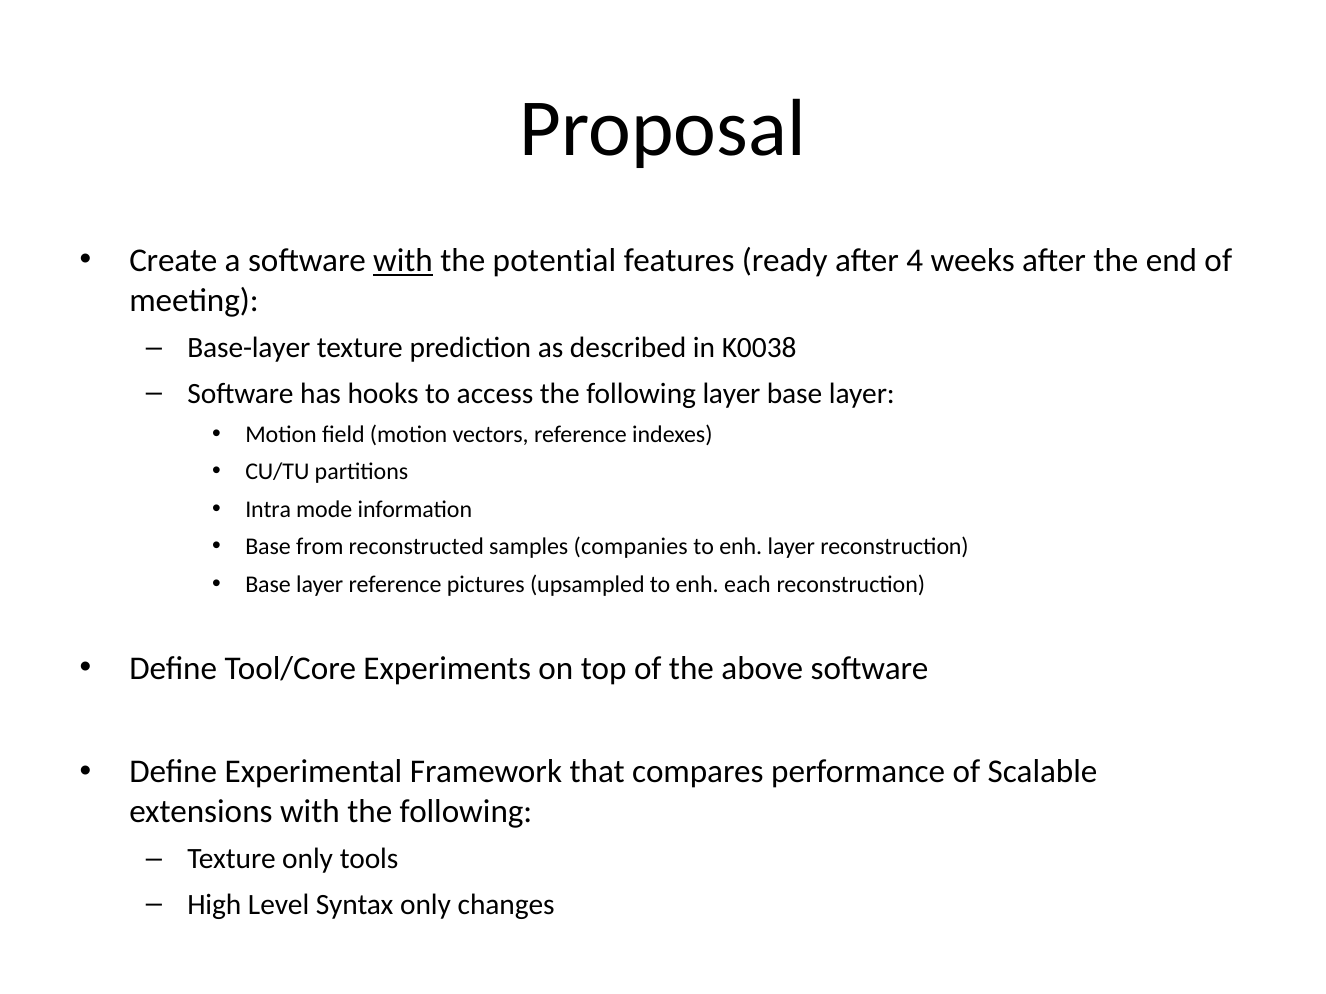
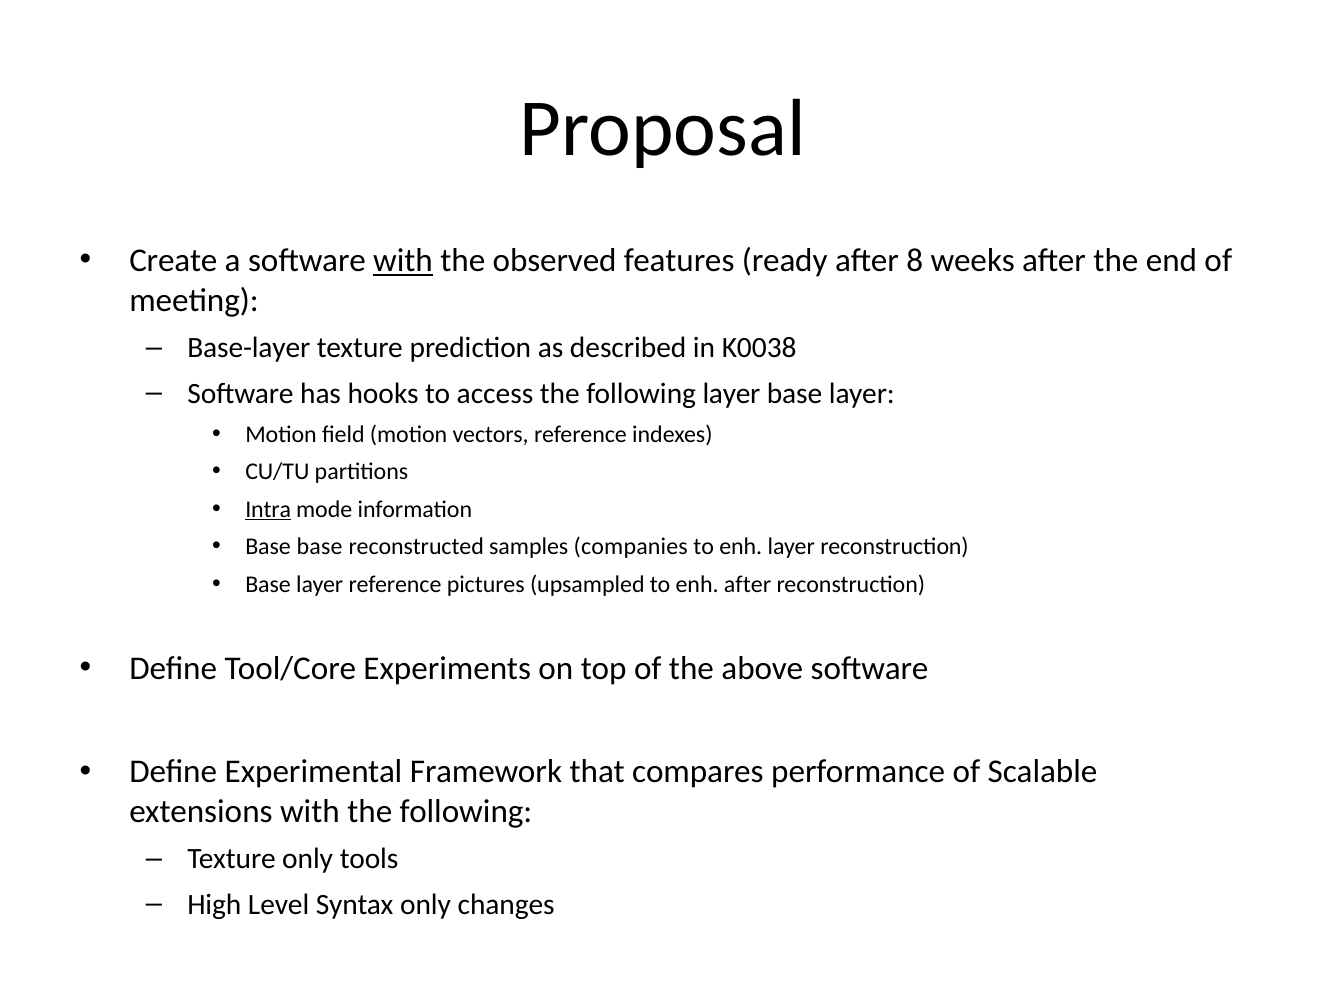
potential: potential -> observed (555, 261)
4: 4 -> 8 (915, 261)
Intra underline: none -> present (268, 510)
Base from: from -> base (320, 547)
enh each: each -> after (748, 585)
